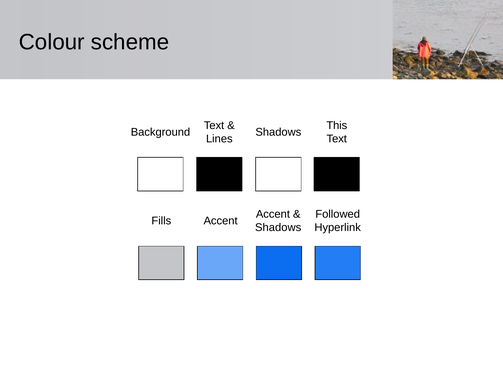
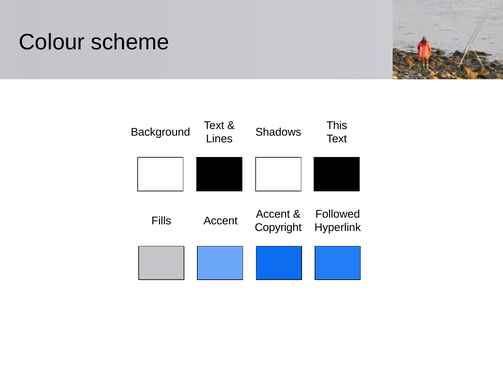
Shadows: Shadows -> Copyright (278, 228)
